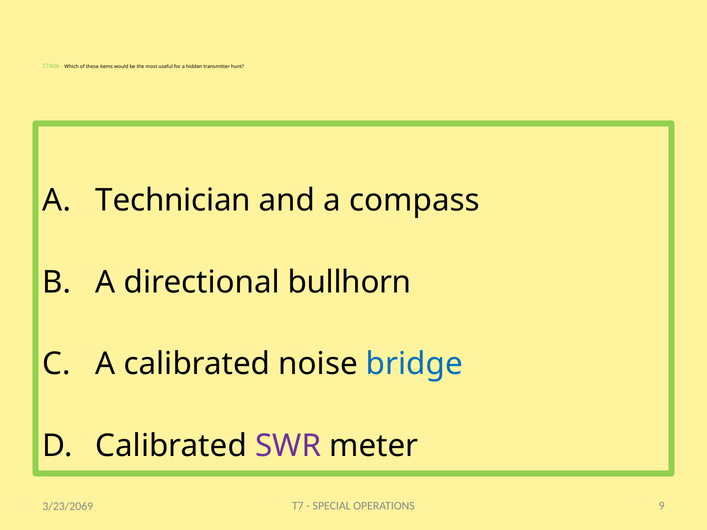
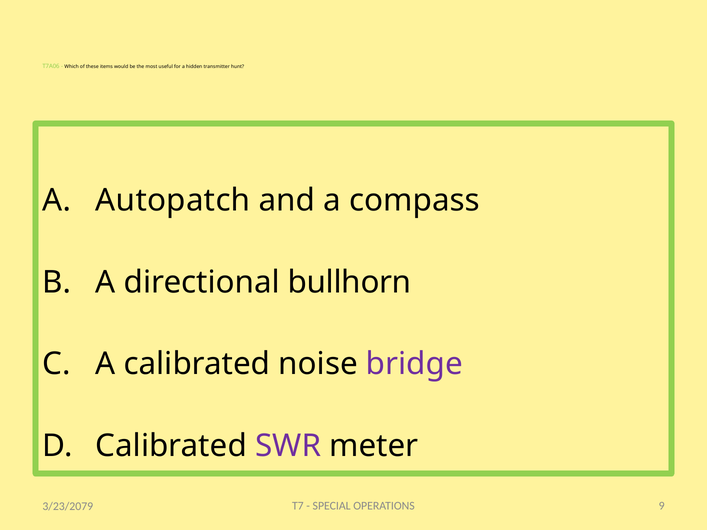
Technician: Technician -> Autopatch (173, 201)
bridge colour: blue -> purple (414, 364)
3/23/2069: 3/23/2069 -> 3/23/2079 (68, 506)
